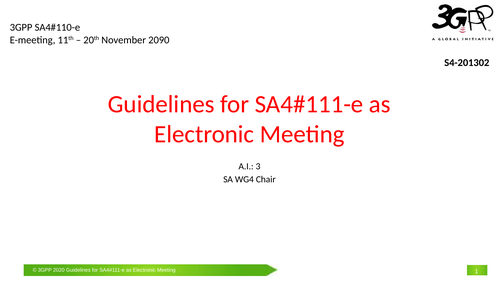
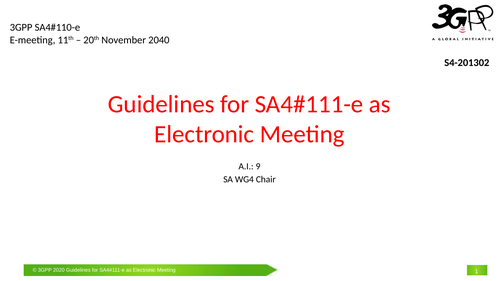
2090: 2090 -> 2040 (159, 40)
3: 3 -> 9 (258, 166)
